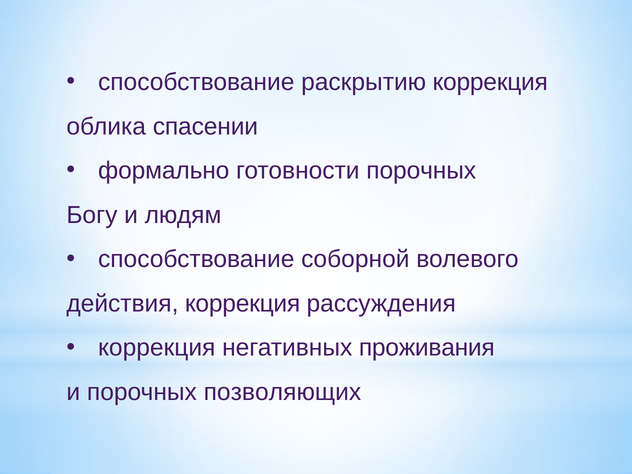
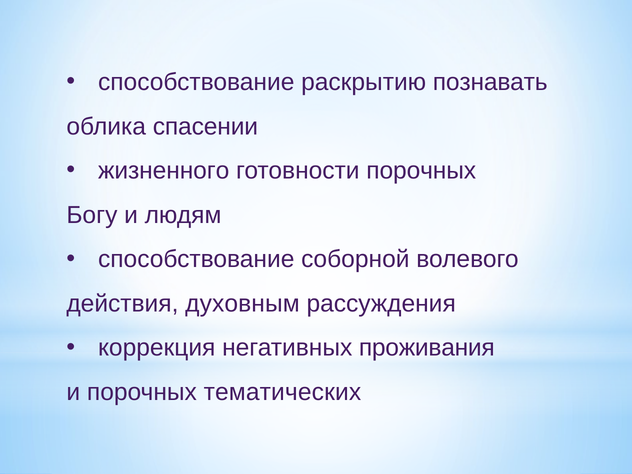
раскрытию коррекция: коррекция -> познавать (490, 82)
формально: формально -> жизненного (164, 171)
действия коррекция: коррекция -> духовным (242, 304)
позволяющих: позволяющих -> тематических (282, 392)
